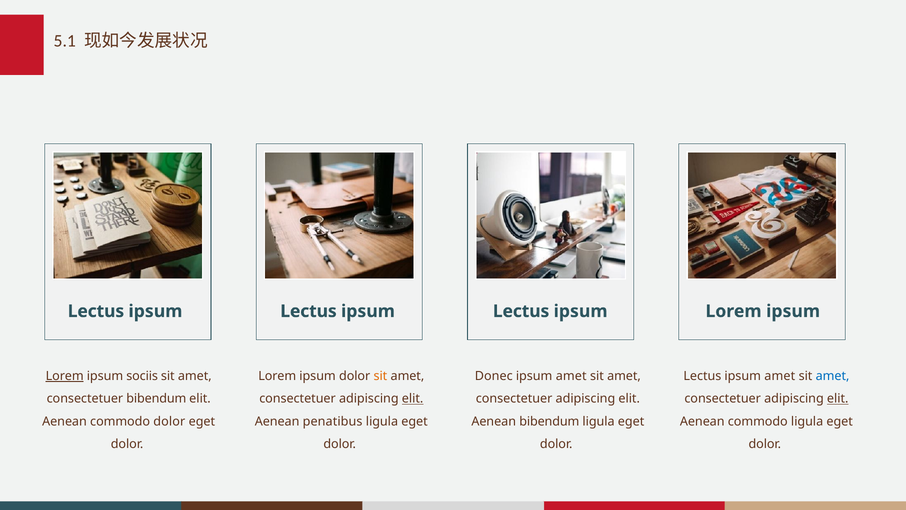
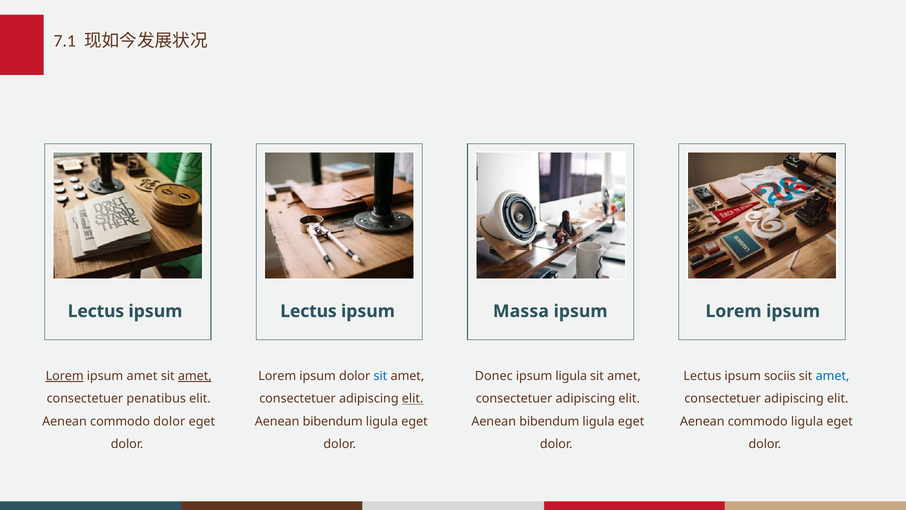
5.1: 5.1 -> 7.1 (65, 41)
Lectus: Lectus -> Massa (521, 311)
ipsum sociis: sociis -> amet (142, 376)
amet underline: none -> present (195, 376)
sit colour: orange -> blue (380, 376)
amet: amet -> ligula (571, 376)
amet: amet -> sociis (780, 376)
consectetuer bibendum: bibendum -> penatibus (156, 399)
elit underline: present -> none (838, 399)
penatibus: penatibus -> bibendum (333, 421)
